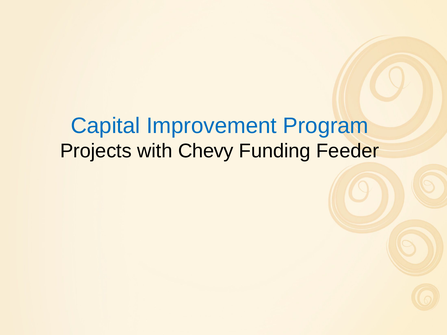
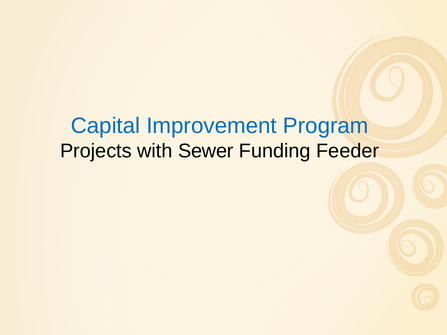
Chevy: Chevy -> Sewer (206, 151)
